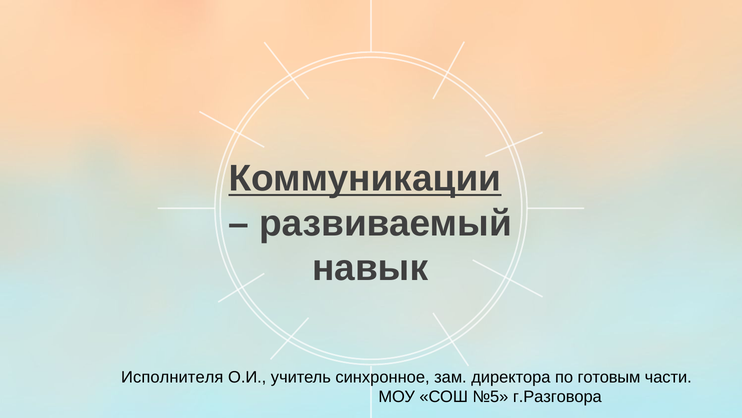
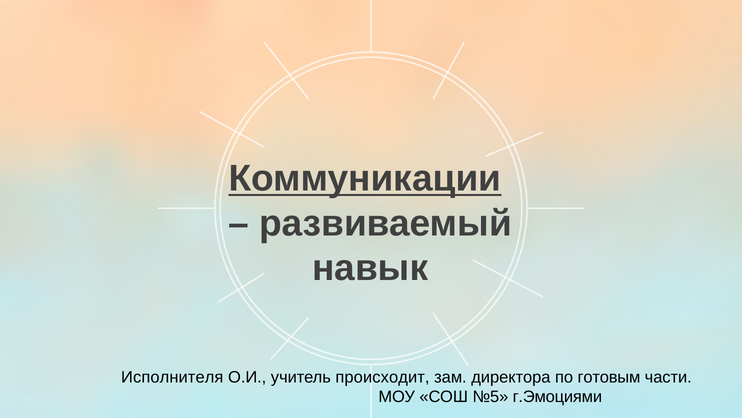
синхронное: синхронное -> происходит (382, 377)
г.Разговора: г.Разговора -> г.Эмоциями (557, 396)
